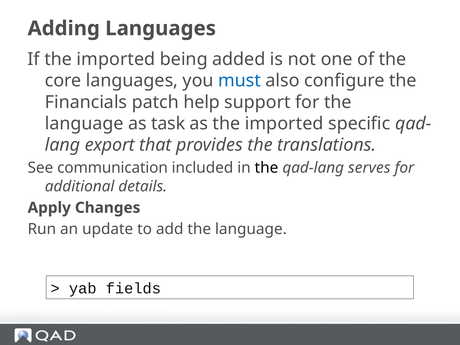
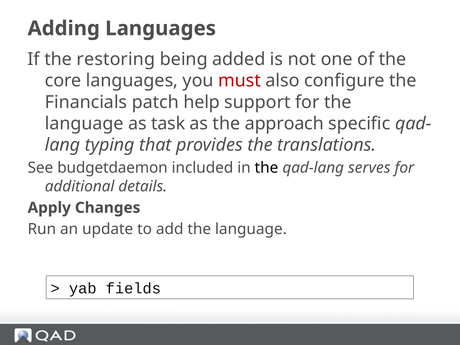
If the imported: imported -> restoring (116, 59)
must colour: blue -> red (240, 81)
as the imported: imported -> approach (284, 124)
export: export -> typing (110, 145)
communication: communication -> budgetdaemon (112, 168)
